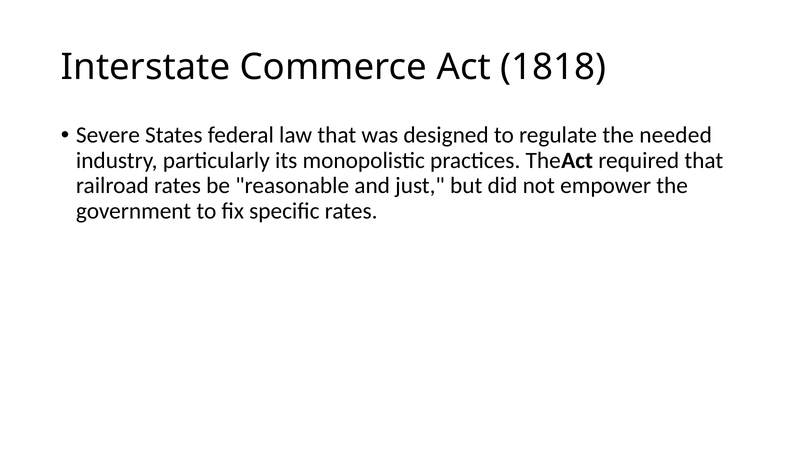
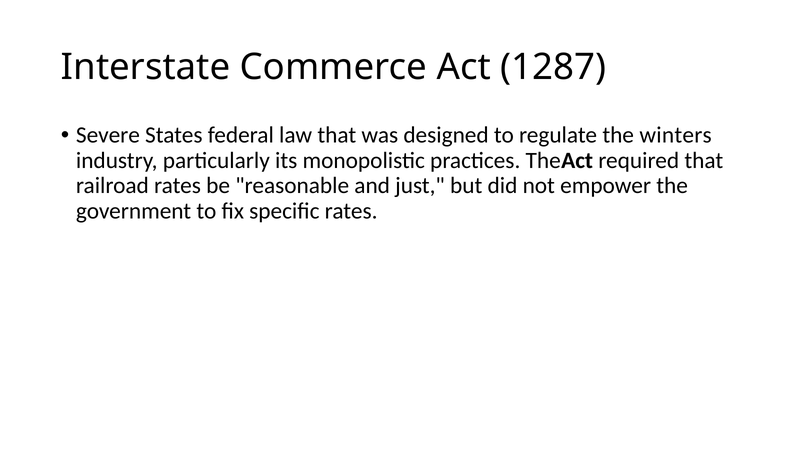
1818: 1818 -> 1287 (553, 67)
needed: needed -> winters (676, 135)
